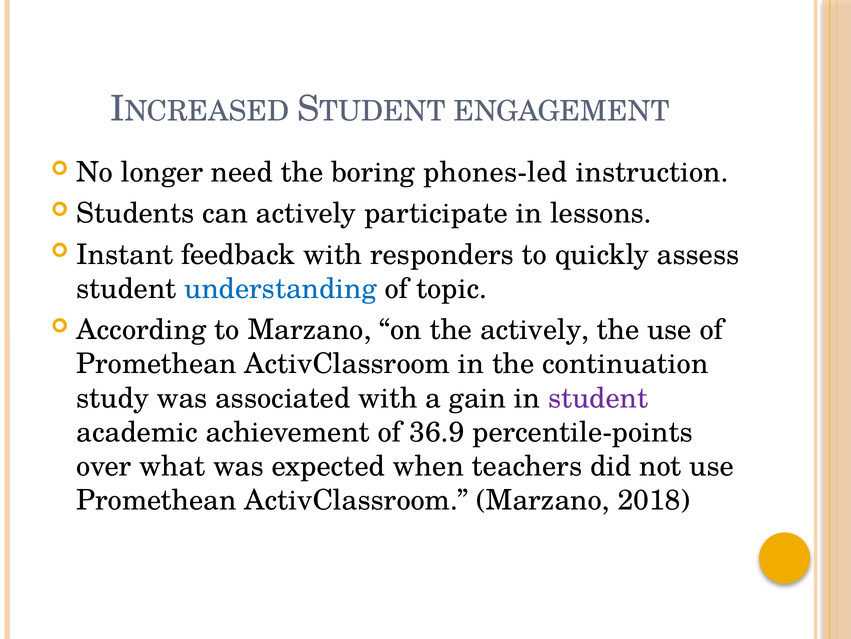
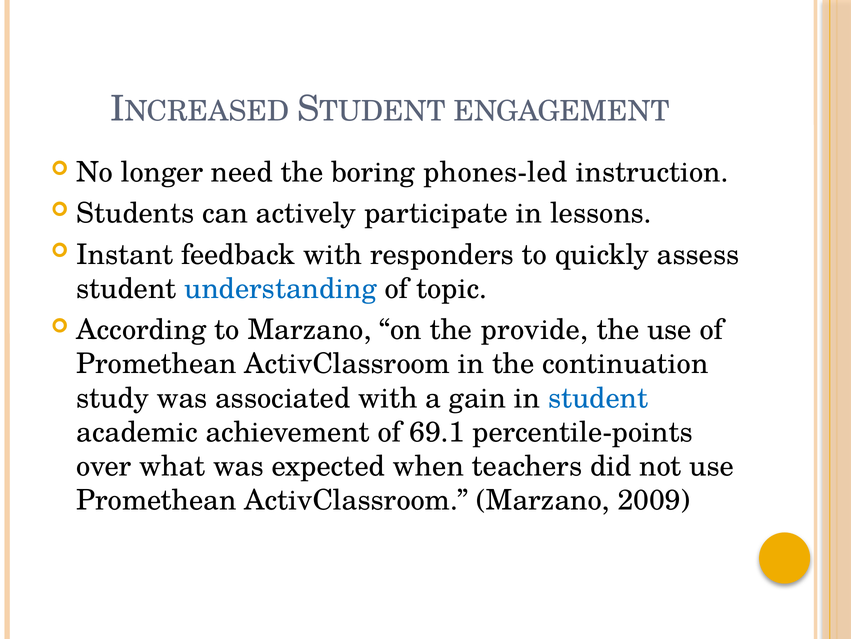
the actively: actively -> provide (534, 330)
student colour: purple -> blue (598, 398)
36.9: 36.9 -> 69.1 (437, 432)
2018: 2018 -> 2009 (654, 500)
